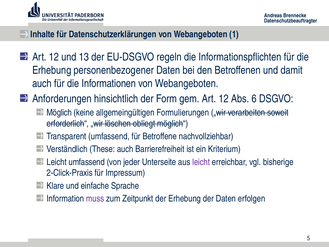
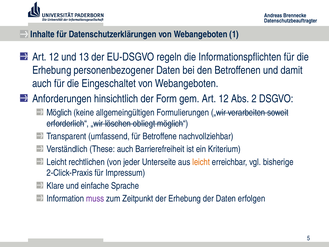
Informationen: Informationen -> Eingeschaltet (109, 83)
6: 6 -> 2 (254, 99)
Leicht umfassend: umfassend -> rechtlichen (87, 162)
leicht colour: purple -> orange (201, 162)
